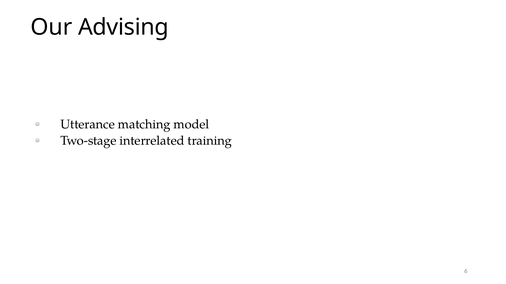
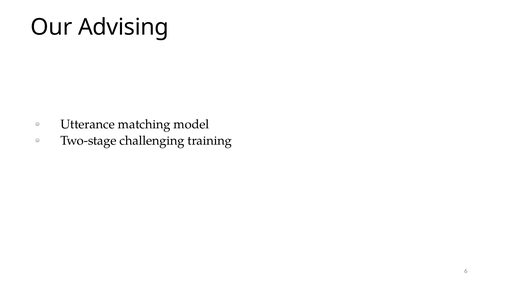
interrelated: interrelated -> challenging (152, 141)
